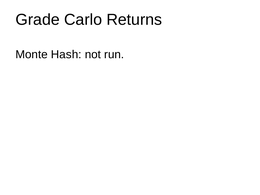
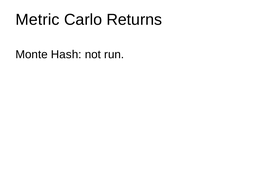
Grade: Grade -> Metric (38, 20)
